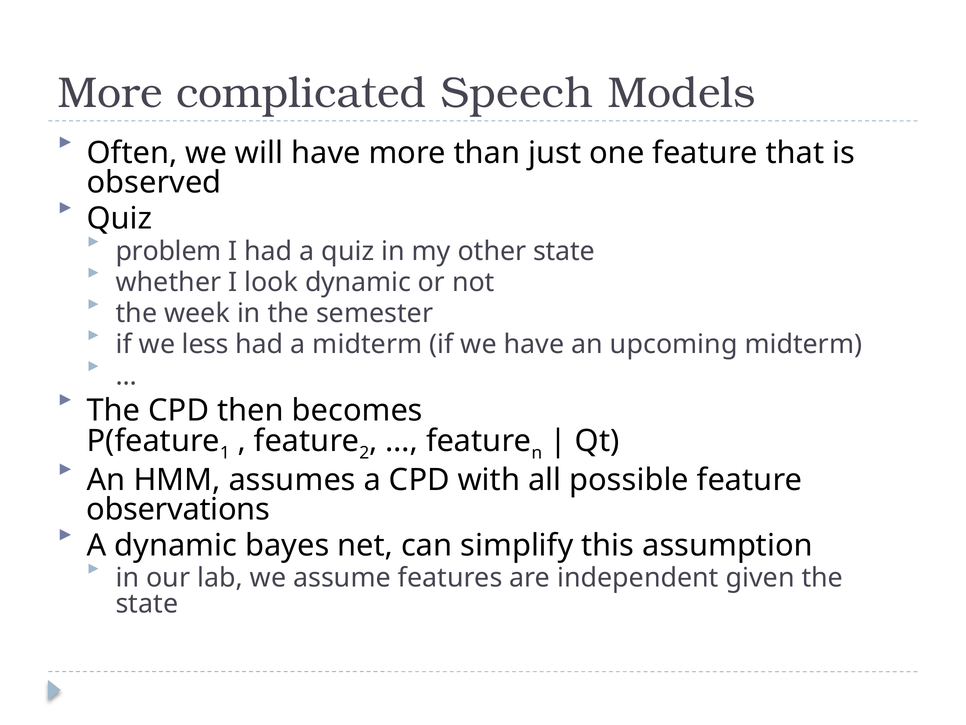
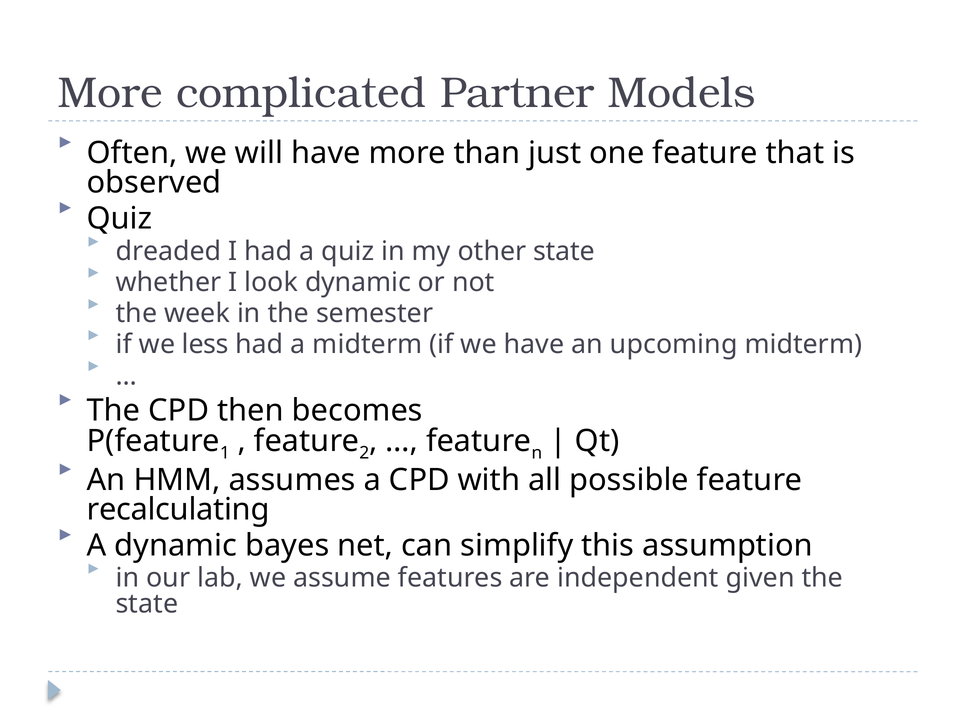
Speech: Speech -> Partner (517, 93)
problem: problem -> dreaded (169, 251)
observations: observations -> recalculating (178, 509)
